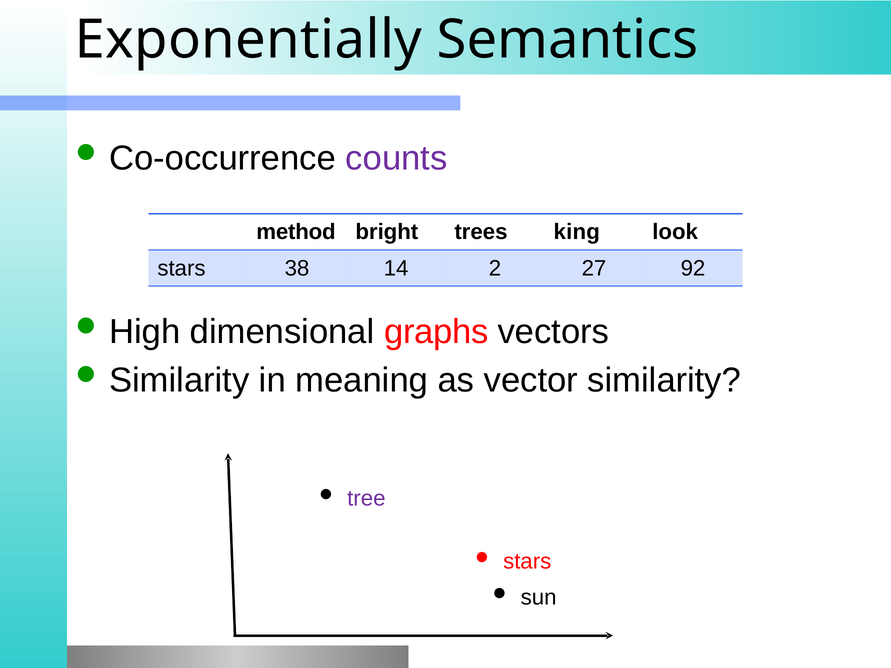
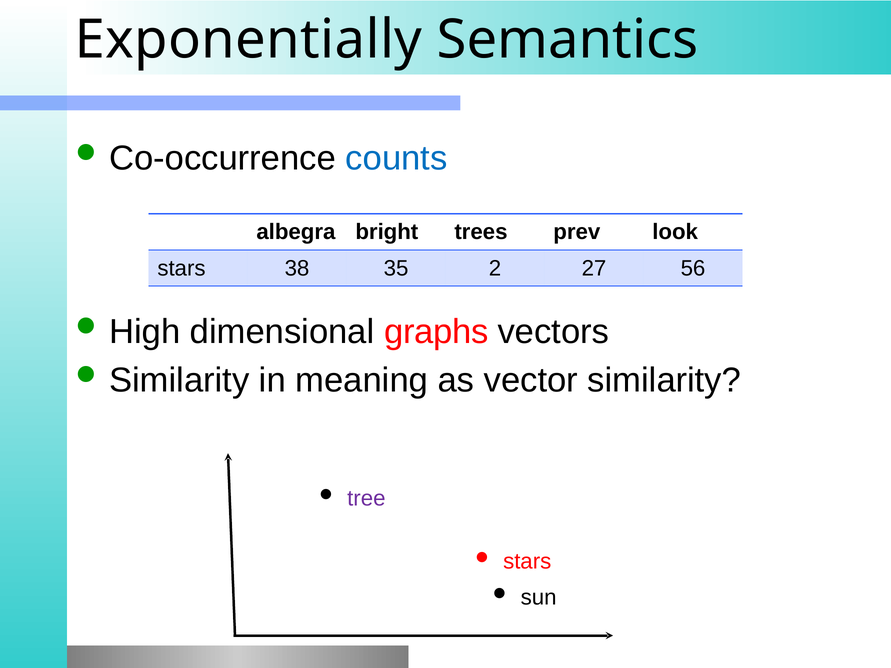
counts colour: purple -> blue (396, 158)
method: method -> albegra (296, 232)
king: king -> prev (577, 232)
14: 14 -> 35 (396, 268)
92: 92 -> 56 (693, 268)
